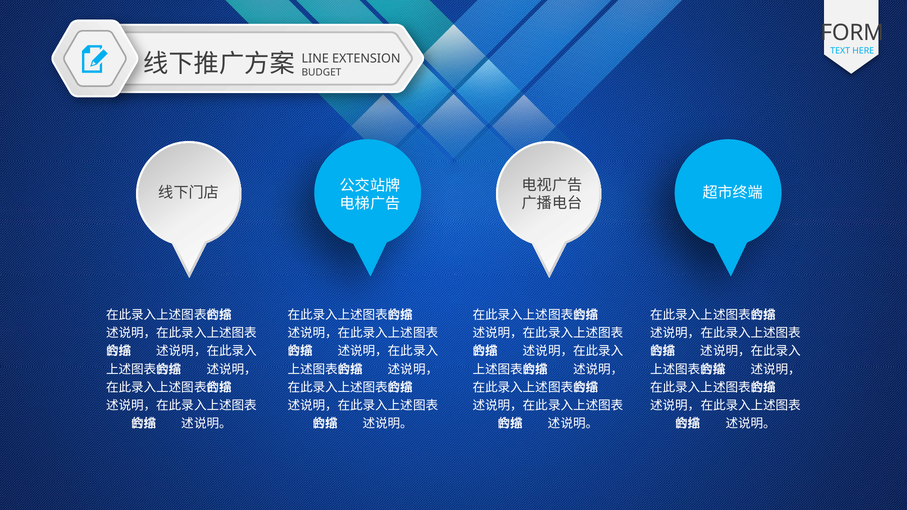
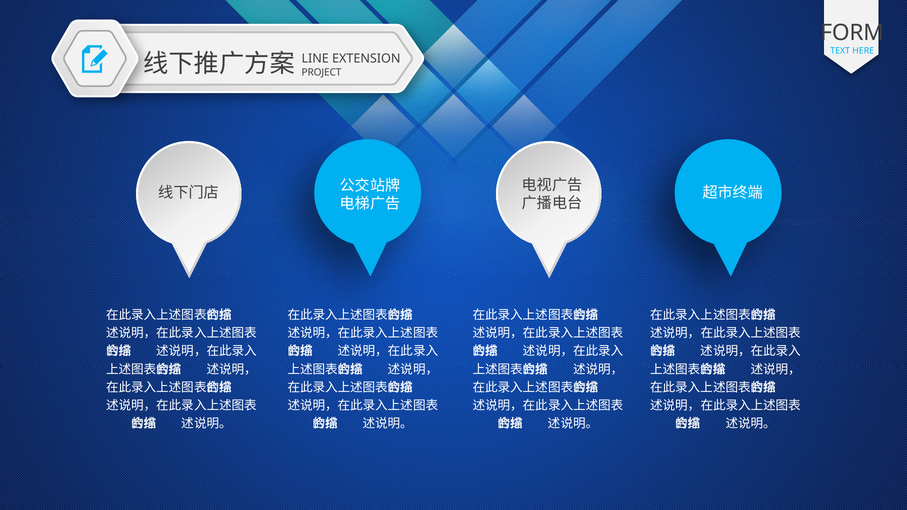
BUDGET: BUDGET -> PROJECT (321, 72)
